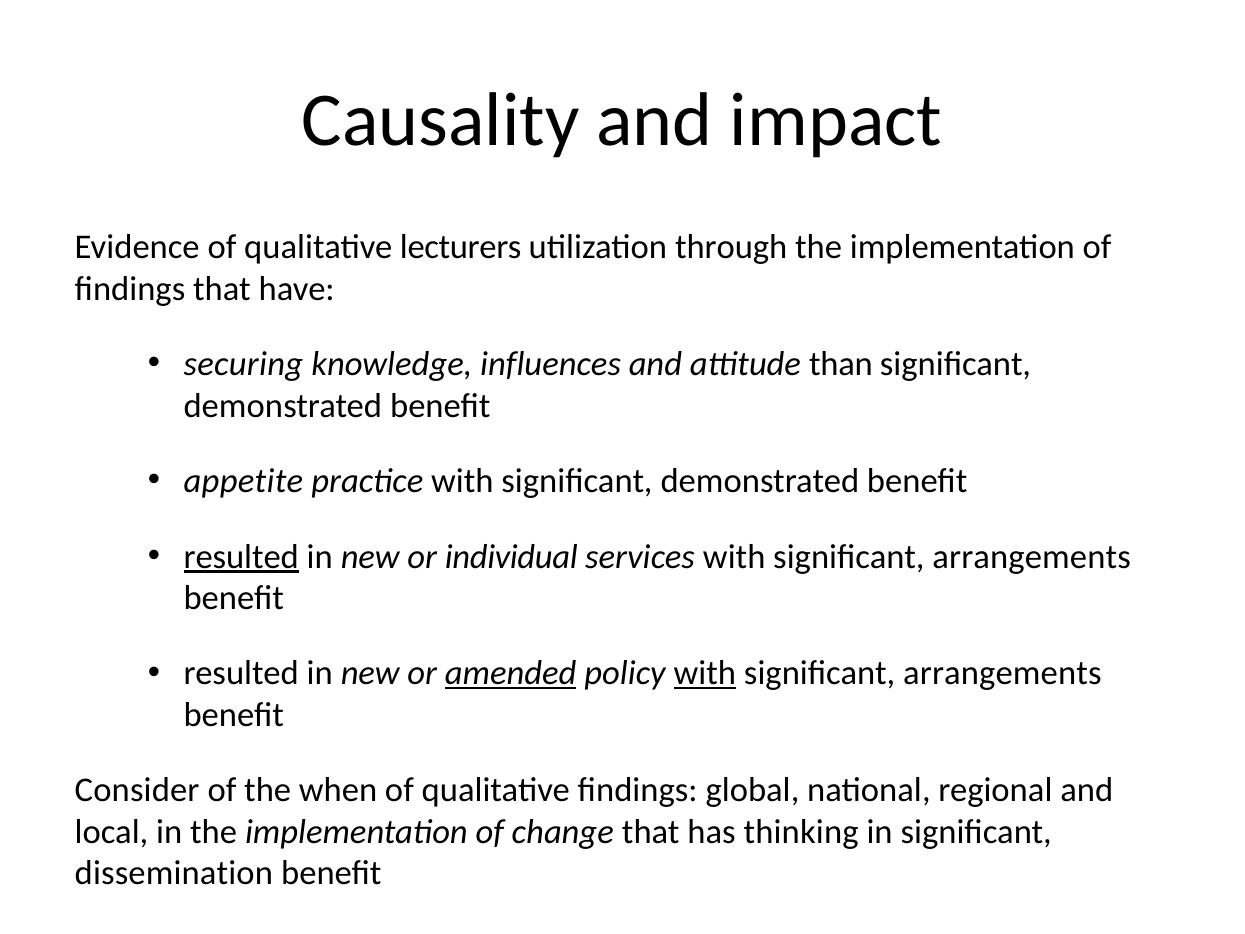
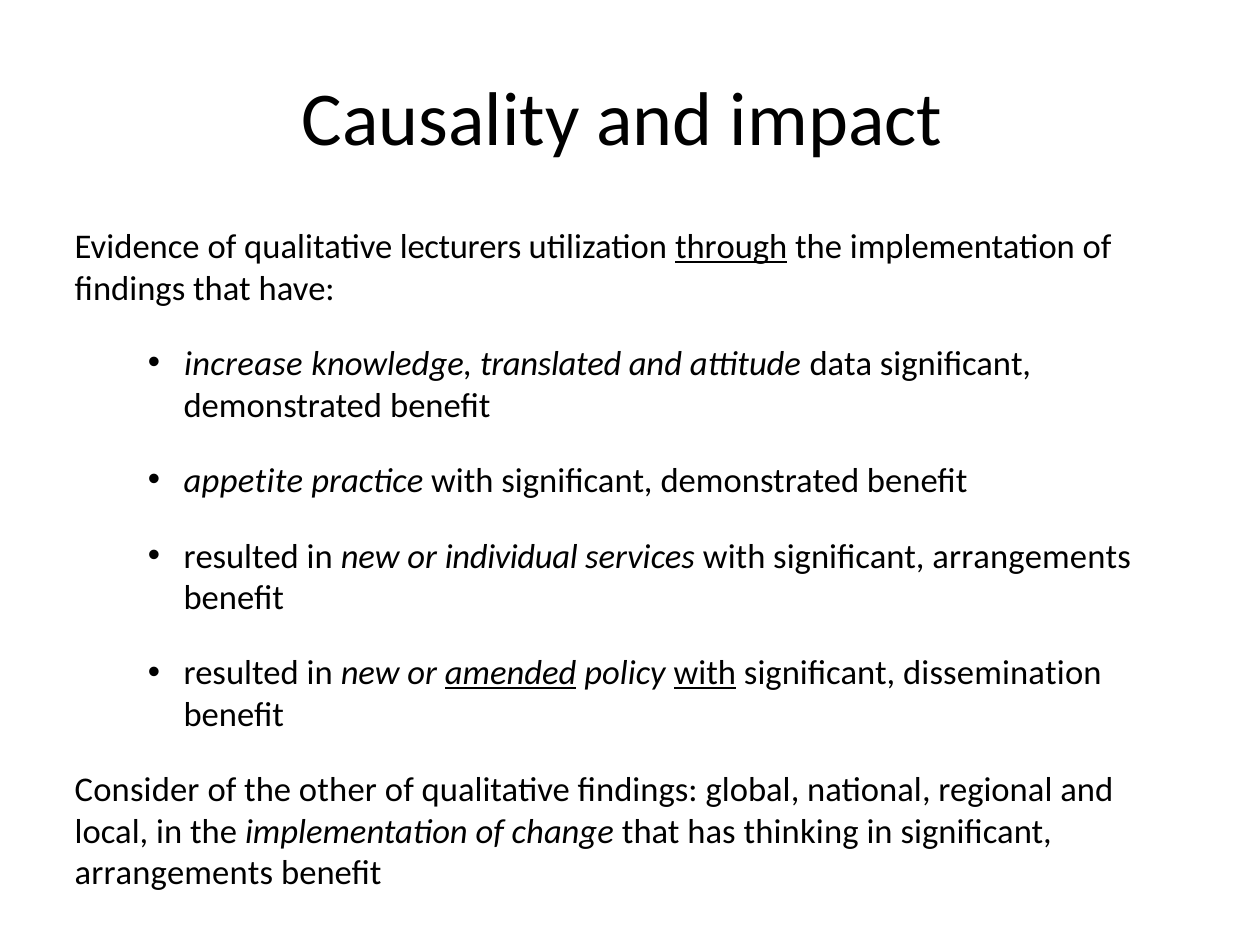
through underline: none -> present (731, 247)
securing: securing -> increase (243, 364)
influences: influences -> translated (551, 364)
than: than -> data (841, 364)
resulted underline: present -> none (241, 556)
arrangements: arrangements -> dissemination (1002, 673)
when: when -> other (338, 790)
dissemination: dissemination -> arrangements (174, 873)
